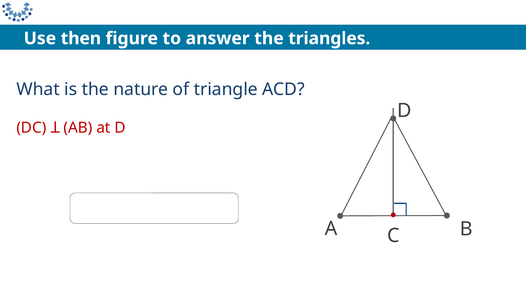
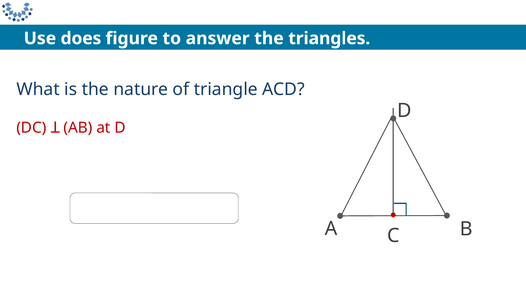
then: then -> does (81, 38)
